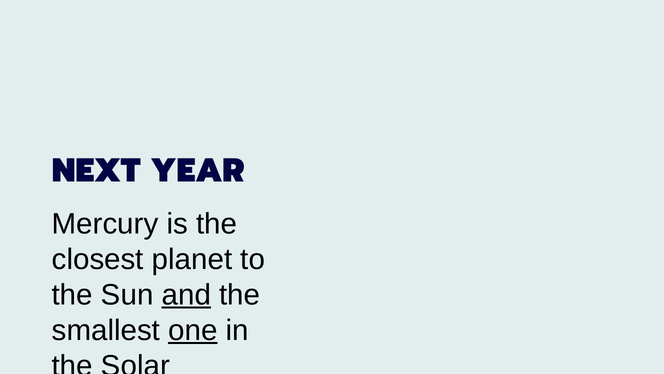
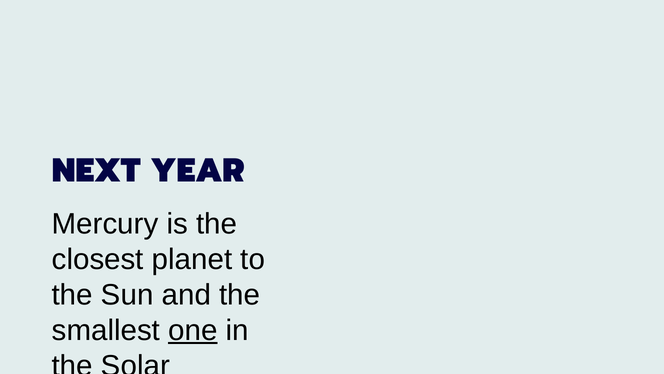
and underline: present -> none (186, 294)
